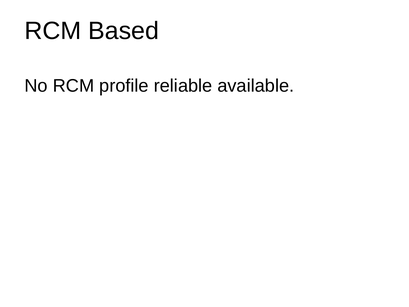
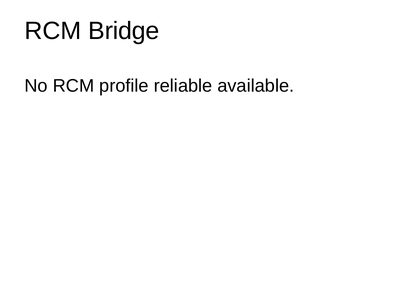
Based: Based -> Bridge (124, 31)
